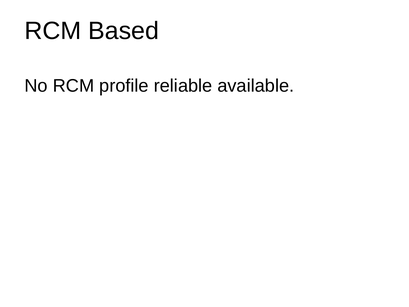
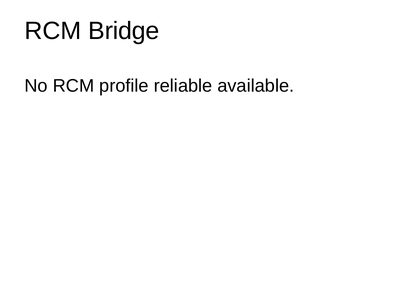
Based: Based -> Bridge (124, 31)
